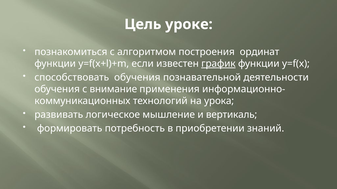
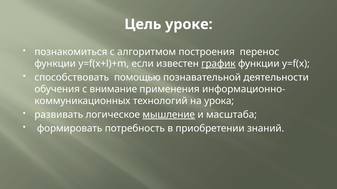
ординат: ординат -> перенос (260, 52)
способствовать обучения: обучения -> помощью (137, 78)
мышление underline: none -> present (169, 115)
вертикаль: вертикаль -> масштаба (231, 115)
